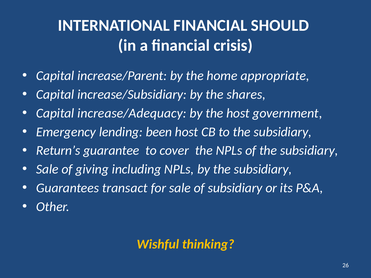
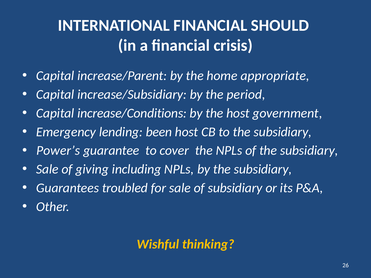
shares: shares -> period (246, 94)
increase/Adequacy: increase/Adequacy -> increase/Conditions (132, 113)
Return’s: Return’s -> Power’s (58, 151)
transact: transact -> troubled (125, 188)
